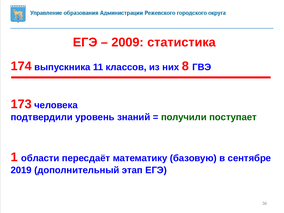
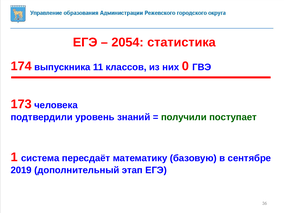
2009: 2009 -> 2054 (128, 42)
8: 8 -> 0 (185, 66)
области: области -> система (40, 158)
